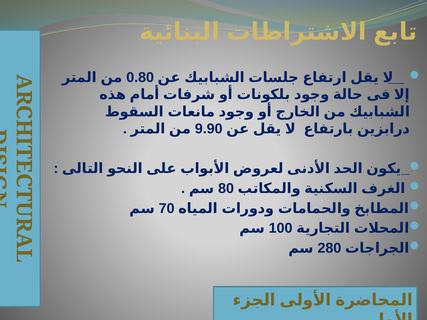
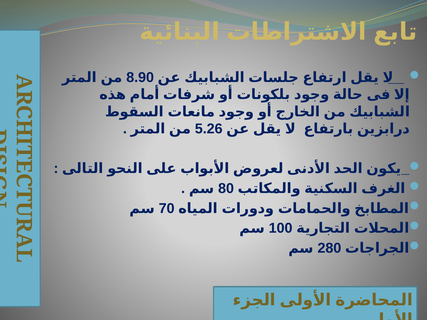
0.80: 0.80 -> 8.90 (140, 78)
9.90: 9.90 -> 5.26 (209, 129)
